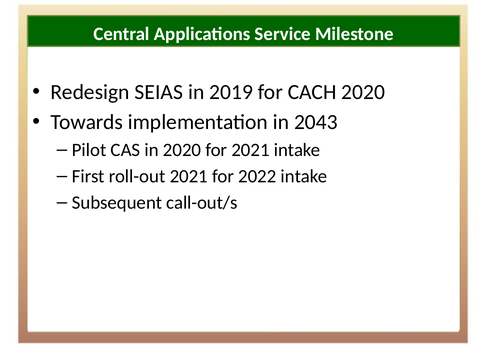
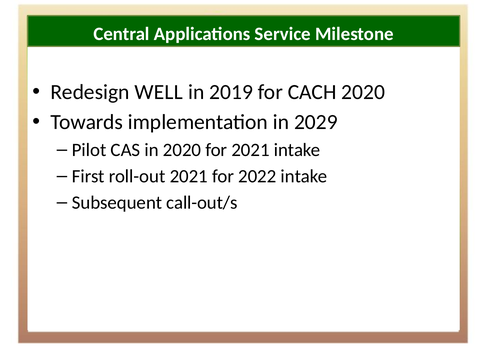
SEIAS: SEIAS -> WELL (159, 92)
2043: 2043 -> 2029 (316, 122)
